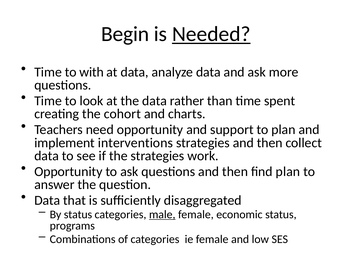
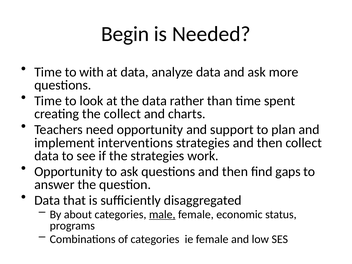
Needed underline: present -> none (211, 34)
the cohort: cohort -> collect (122, 114)
find plan: plan -> gaps (288, 172)
By status: status -> about (78, 214)
